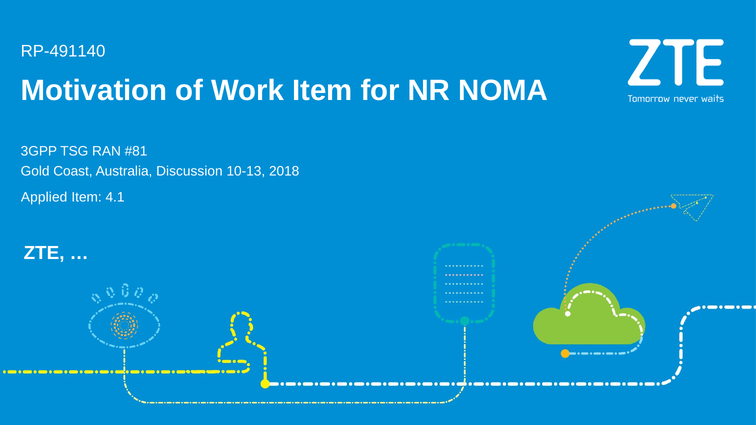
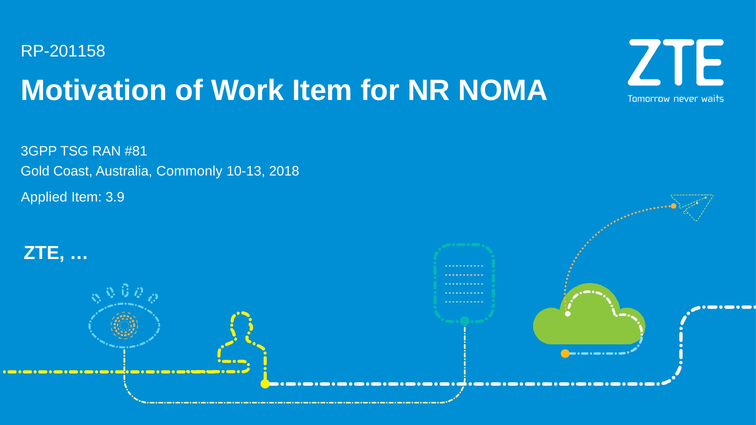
RP-491140: RP-491140 -> RP-201158 (63, 51)
Discussion: Discussion -> Commonly (189, 171)
4.1: 4.1 -> 3.9 (115, 197)
